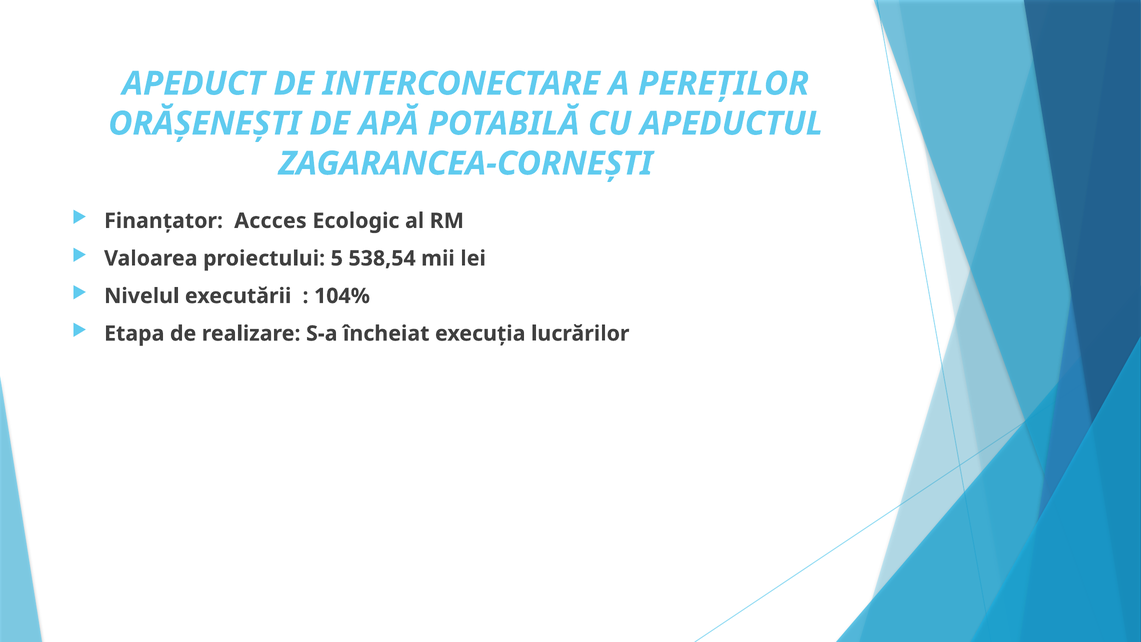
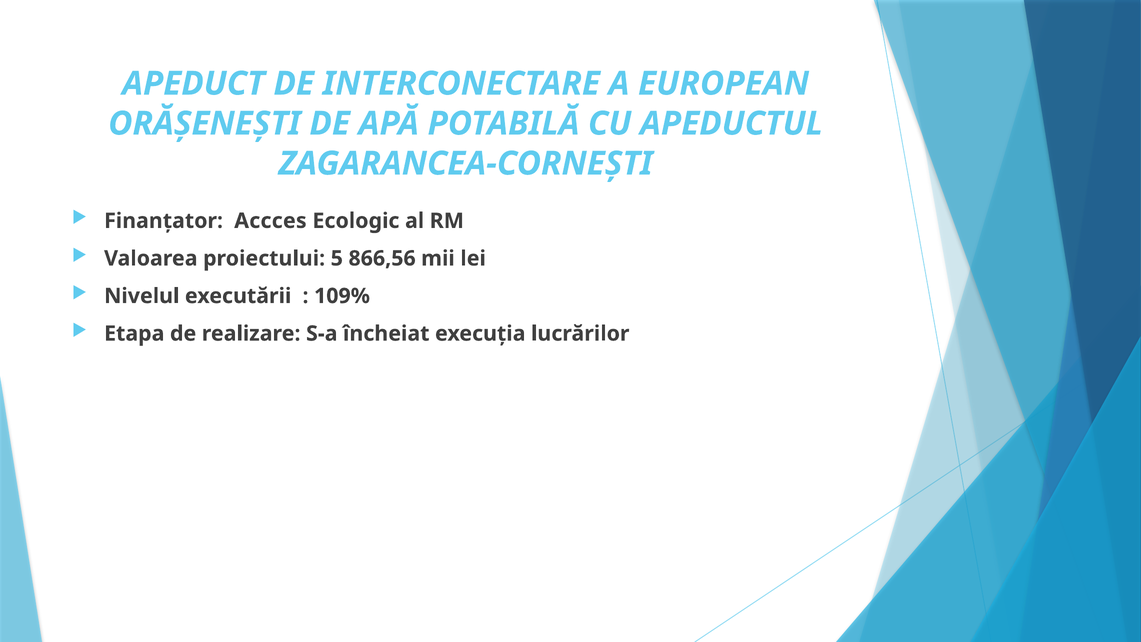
PEREȚILOR: PEREȚILOR -> EUROPEAN (724, 84)
538,54: 538,54 -> 866,56 (382, 258)
104%: 104% -> 109% (342, 296)
